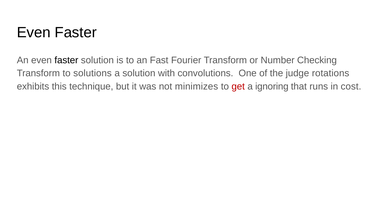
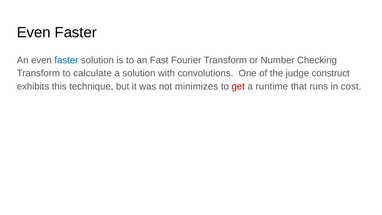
faster colour: black -> blue (66, 60)
solutions: solutions -> calculate (92, 73)
rotations: rotations -> construct (331, 73)
ignoring: ignoring -> runtime (272, 86)
